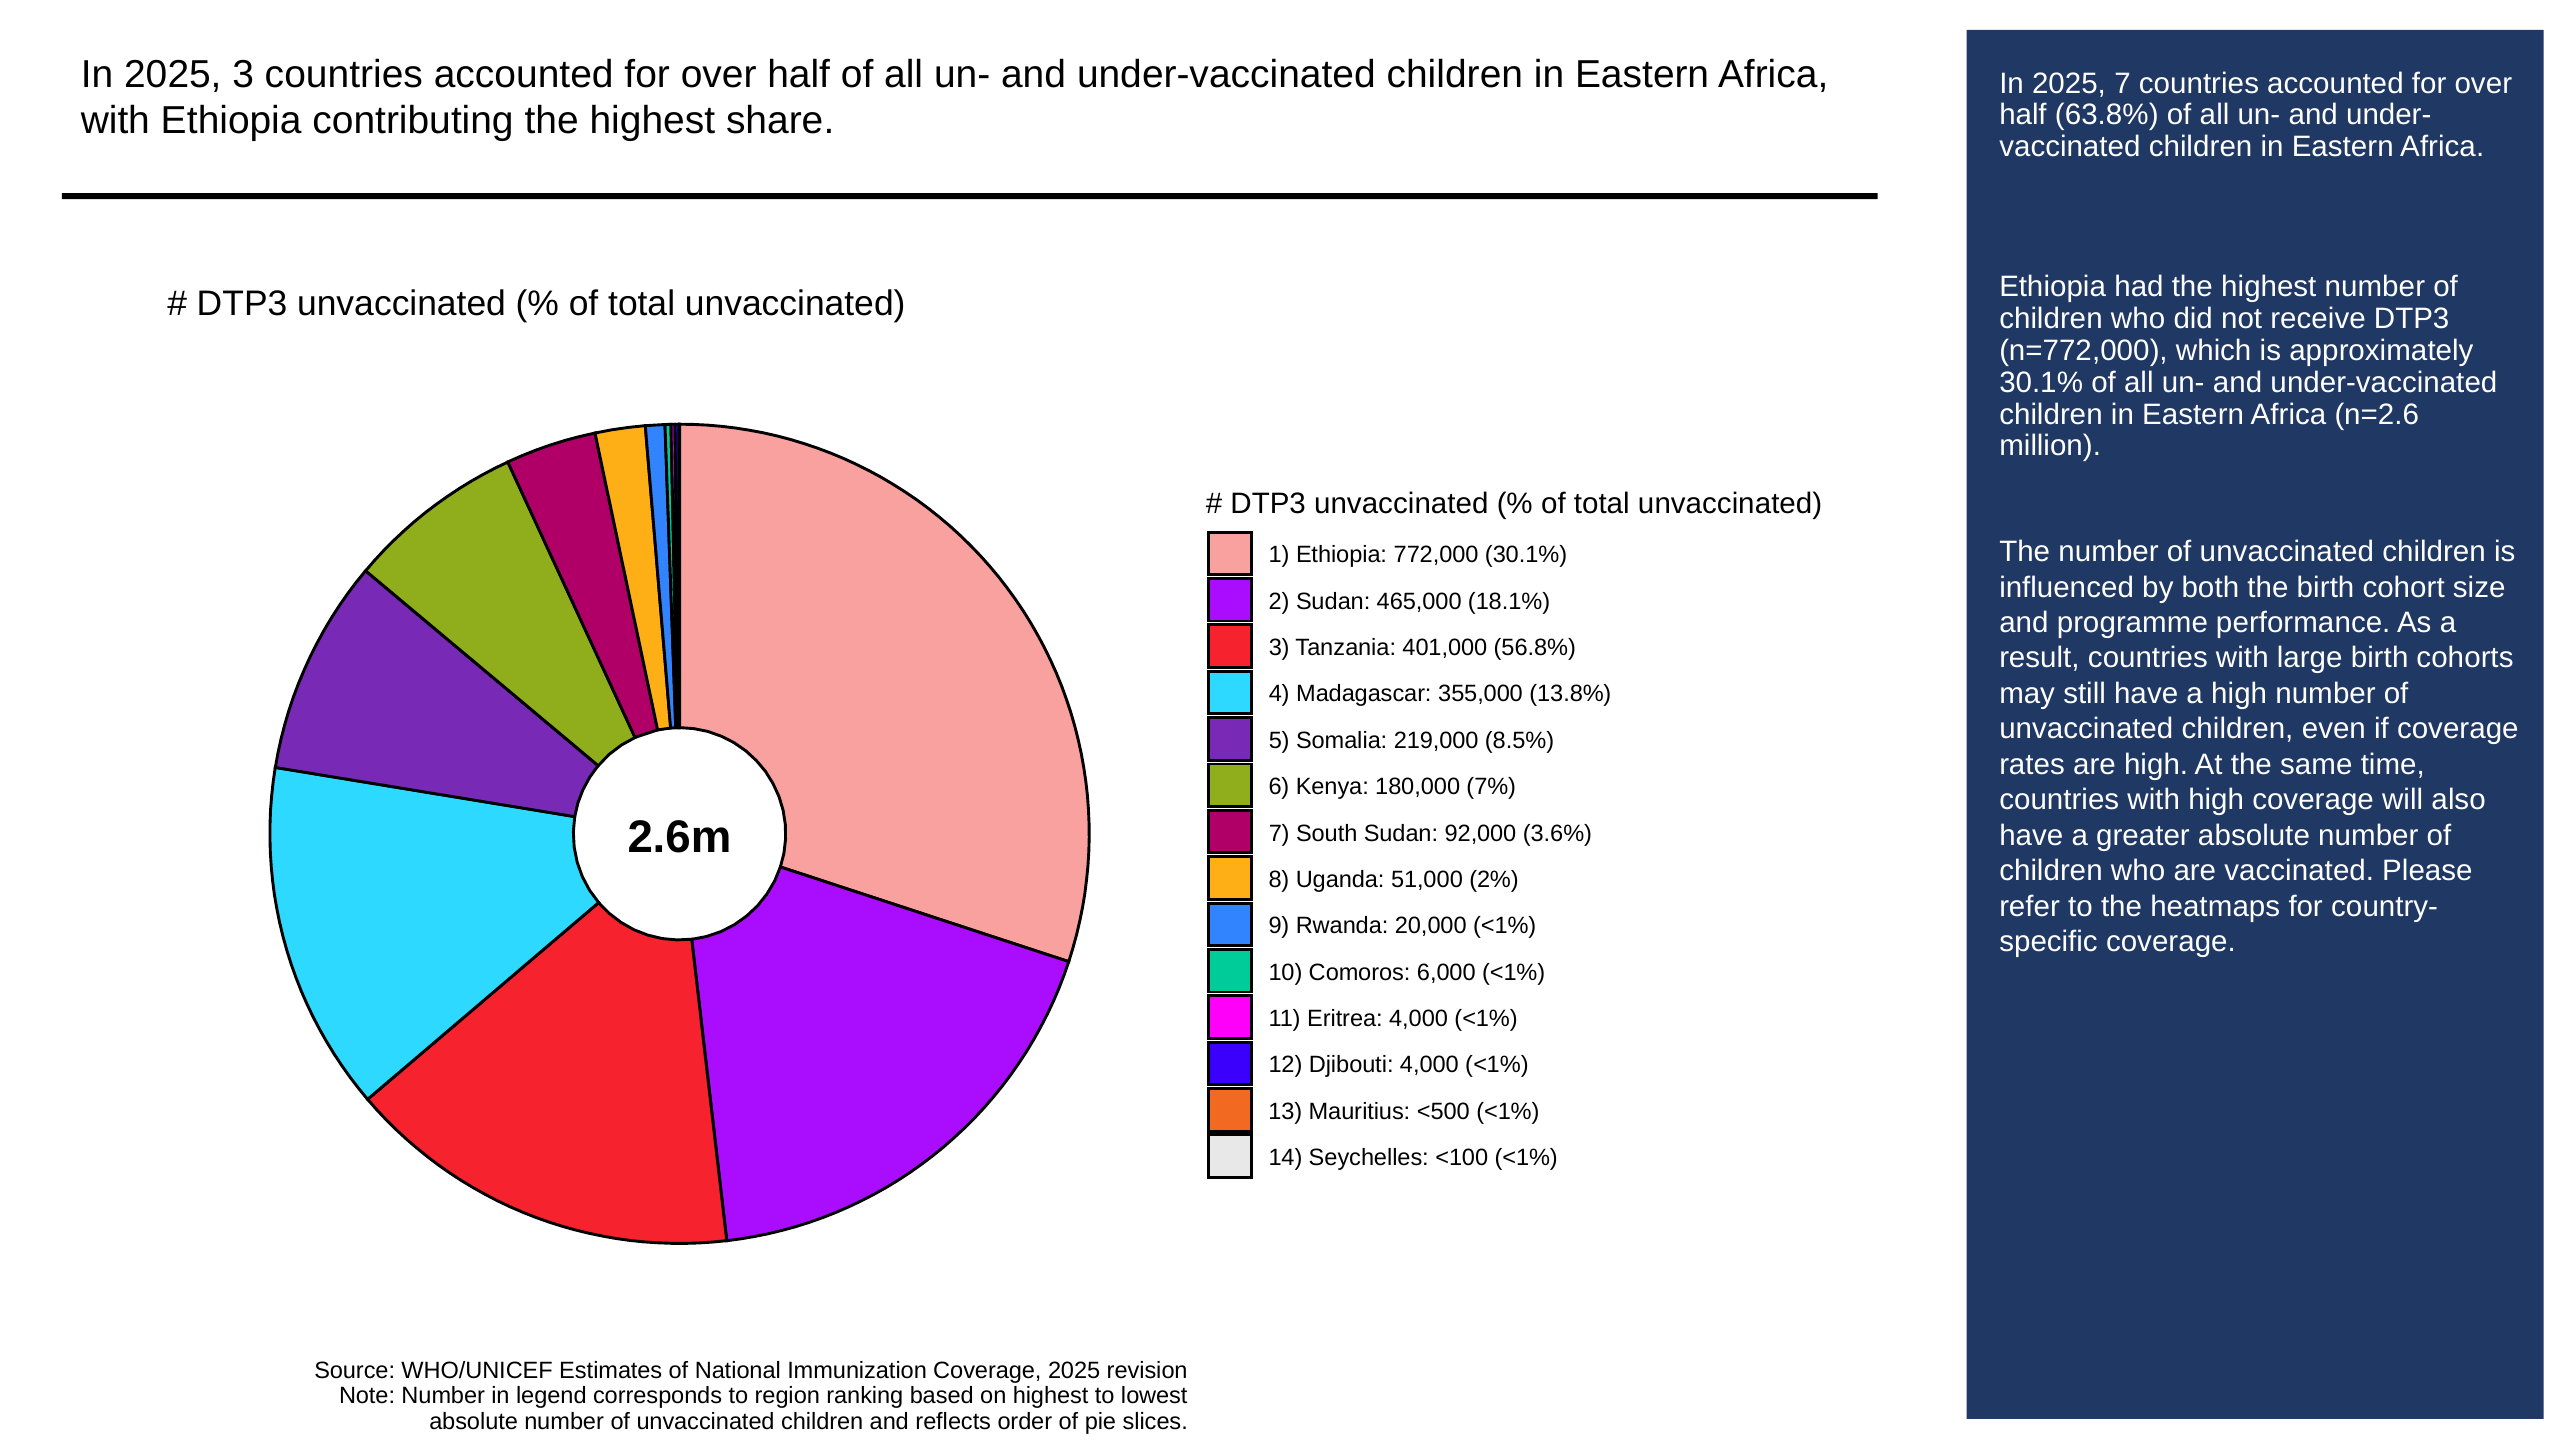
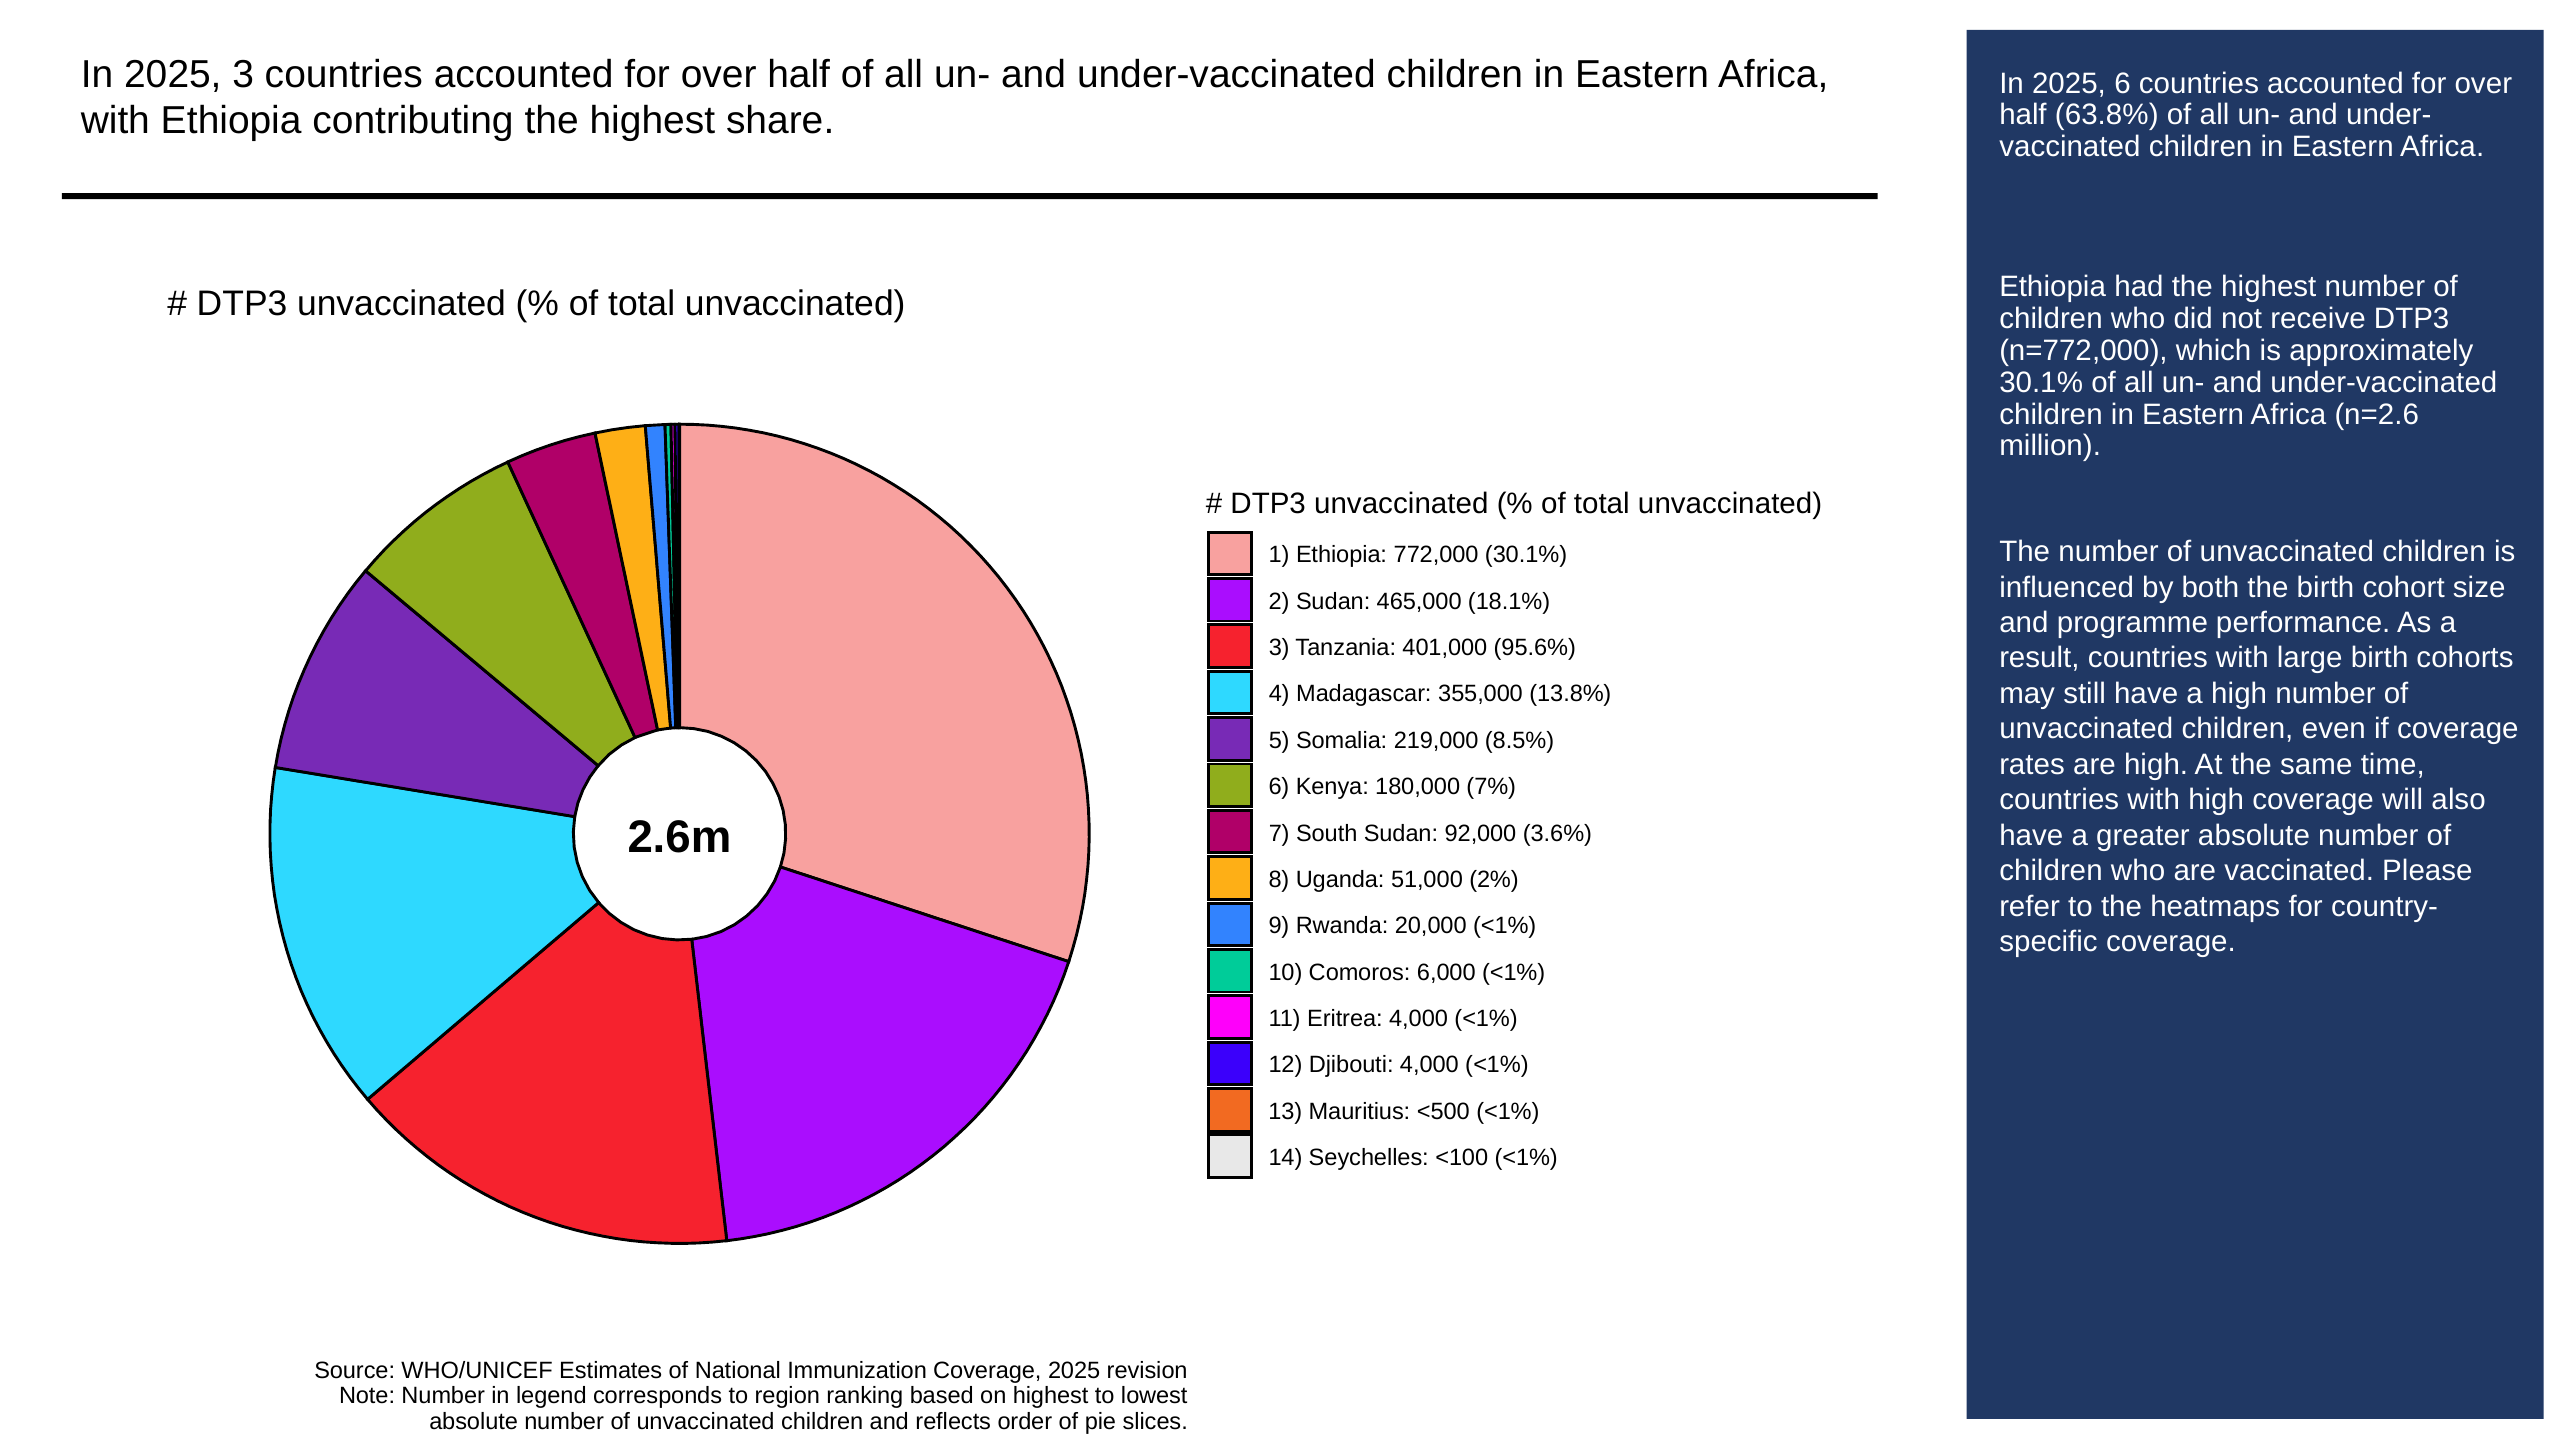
2025 7: 7 -> 6 (2123, 83)
56.8%: 56.8% -> 95.6% (1535, 648)
